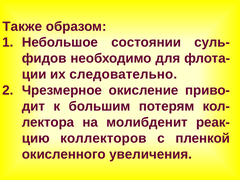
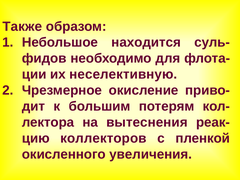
состоянии: состоянии -> находится (146, 42)
следовательно: следовательно -> неселективную (123, 74)
молибденит: молибденит -> вытеснения (147, 122)
